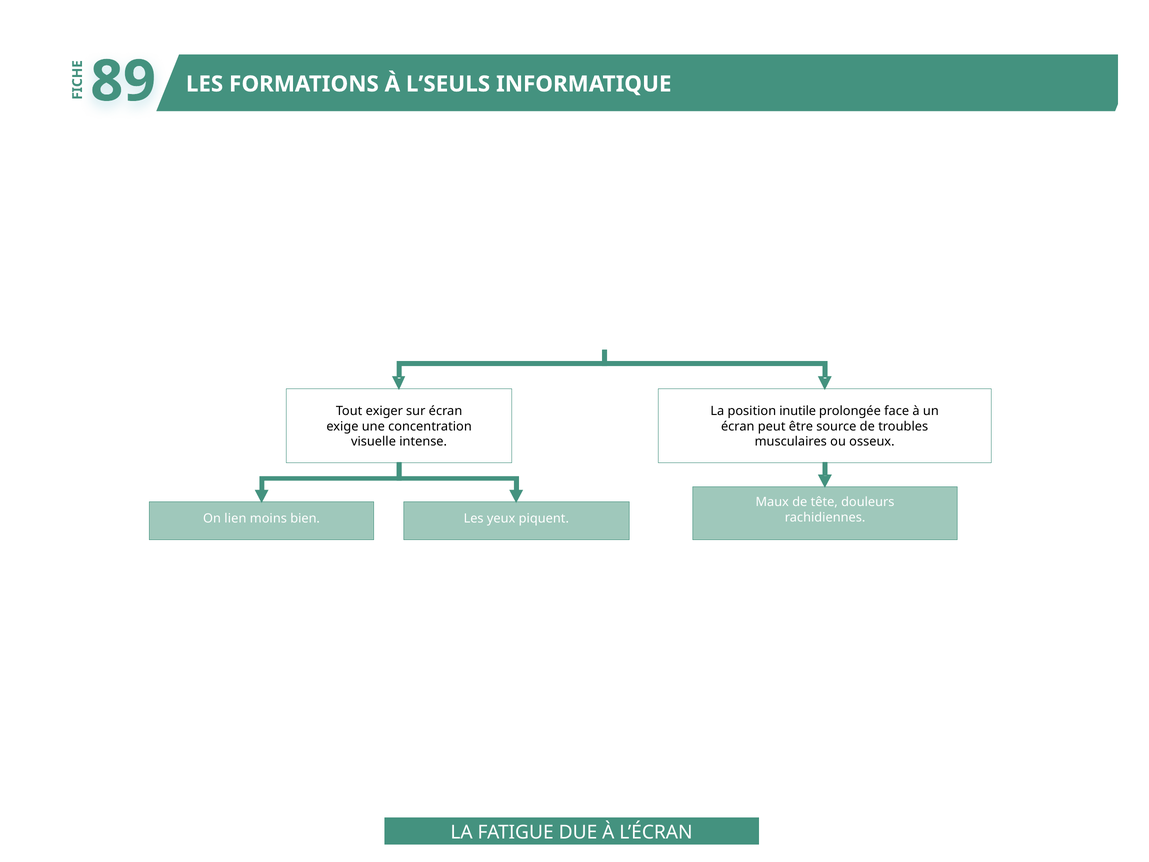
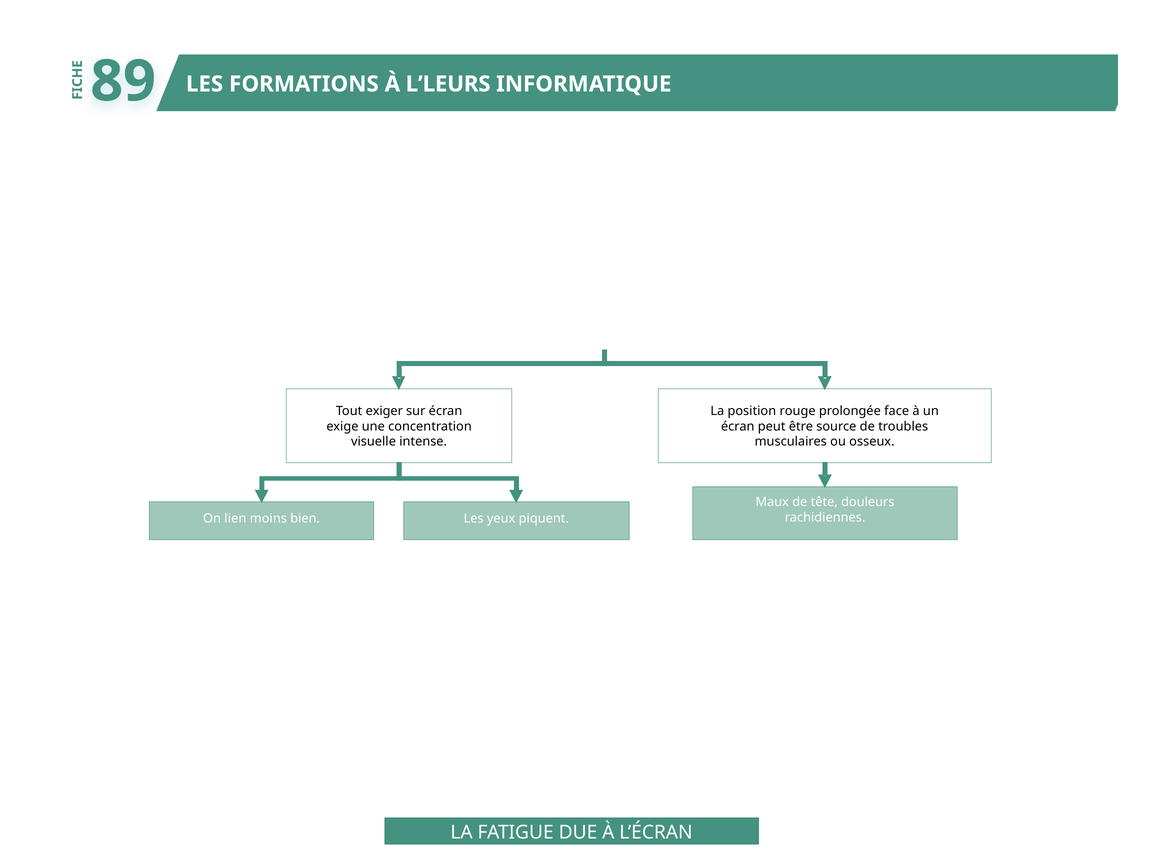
L’SEULS: L’SEULS -> L’LEURS (448, 84)
inutile: inutile -> rouge (798, 411)
